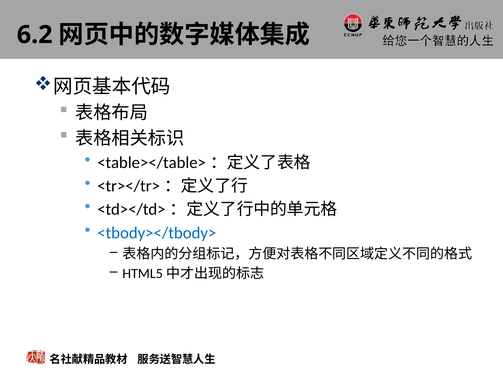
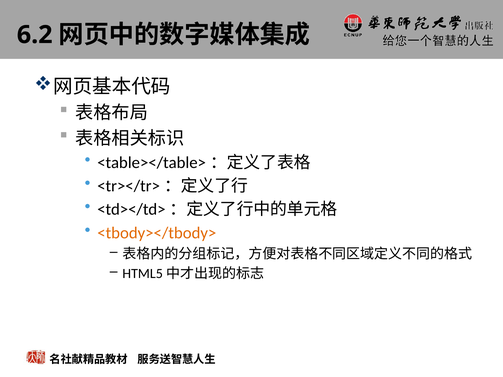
<tbody></tbody> colour: blue -> orange (157, 233)
